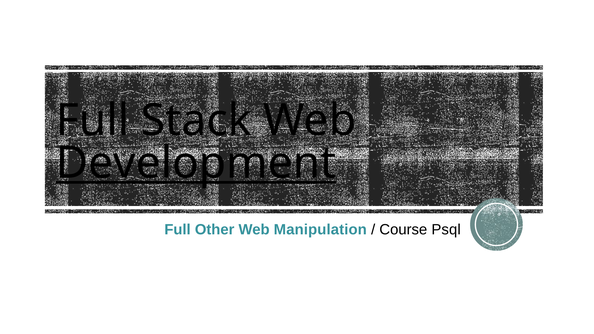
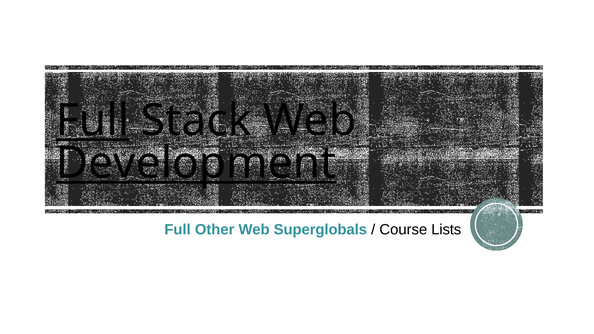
Full underline: none -> present (93, 120)
Manipulation: Manipulation -> Superglobals (320, 230)
Psql: Psql -> Lists (446, 230)
